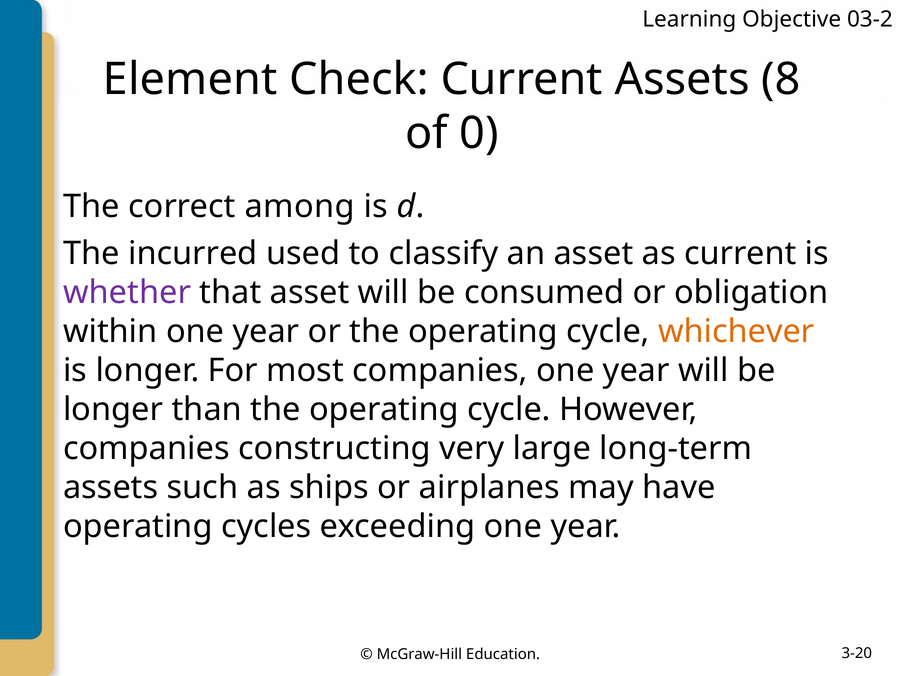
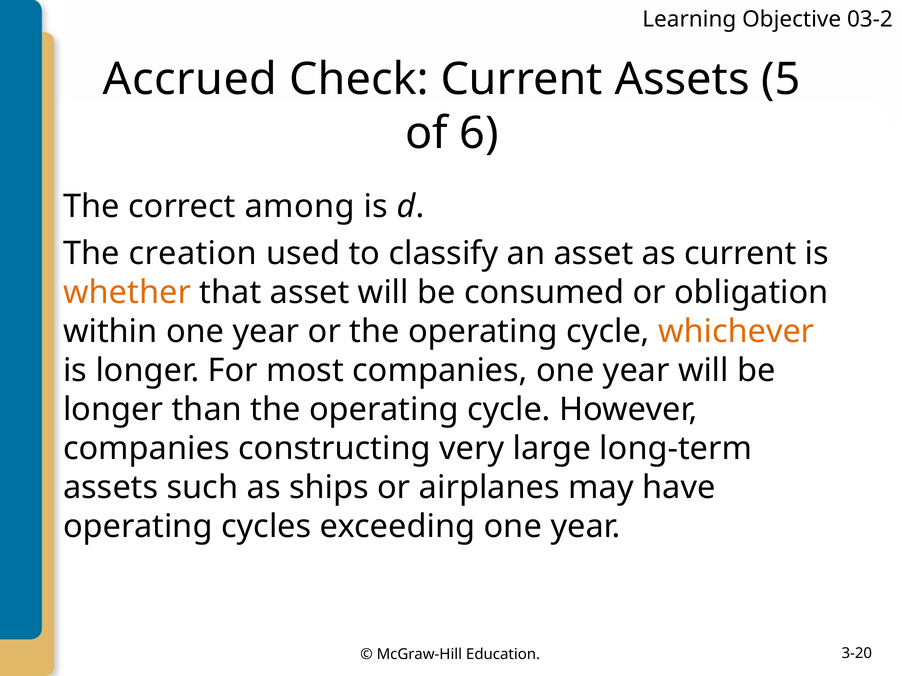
Element: Element -> Accrued (190, 79)
8: 8 -> 5 (781, 79)
0: 0 -> 6 (479, 134)
incurred: incurred -> creation (193, 253)
whether colour: purple -> orange (127, 293)
